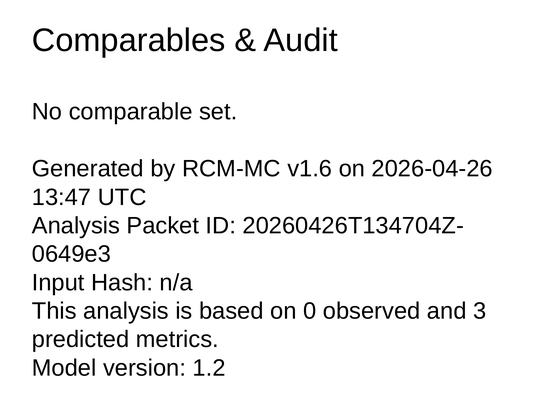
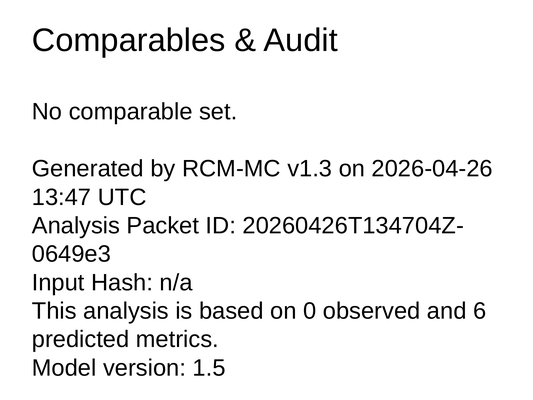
v1.6: v1.6 -> v1.3 (310, 169)
3: 3 -> 6 (480, 311)
1.2: 1.2 -> 1.5 (209, 368)
